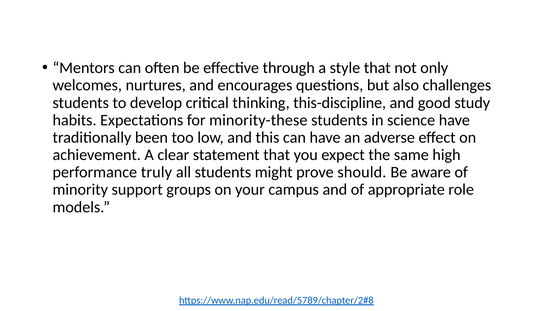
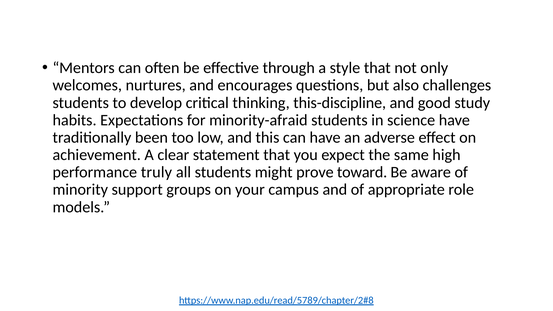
minority-these: minority-these -> minority-afraid (258, 120)
should: should -> toward (362, 172)
